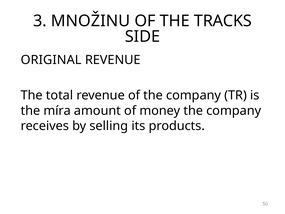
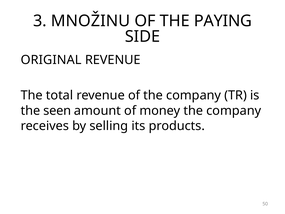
TRACKS: TRACKS -> PAYING (223, 21)
míra: míra -> seen (57, 111)
